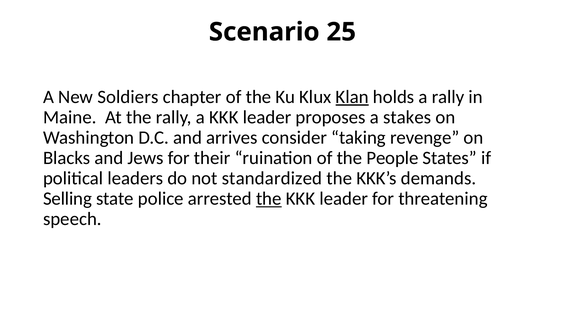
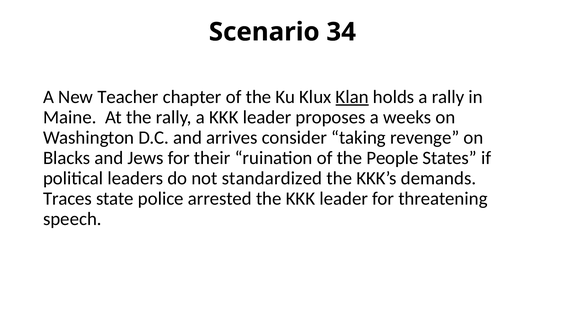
25: 25 -> 34 (341, 32)
Soldiers: Soldiers -> Teacher (128, 97)
stakes: stakes -> weeks (407, 117)
Selling: Selling -> Traces (67, 199)
the underline: present -> none (269, 199)
